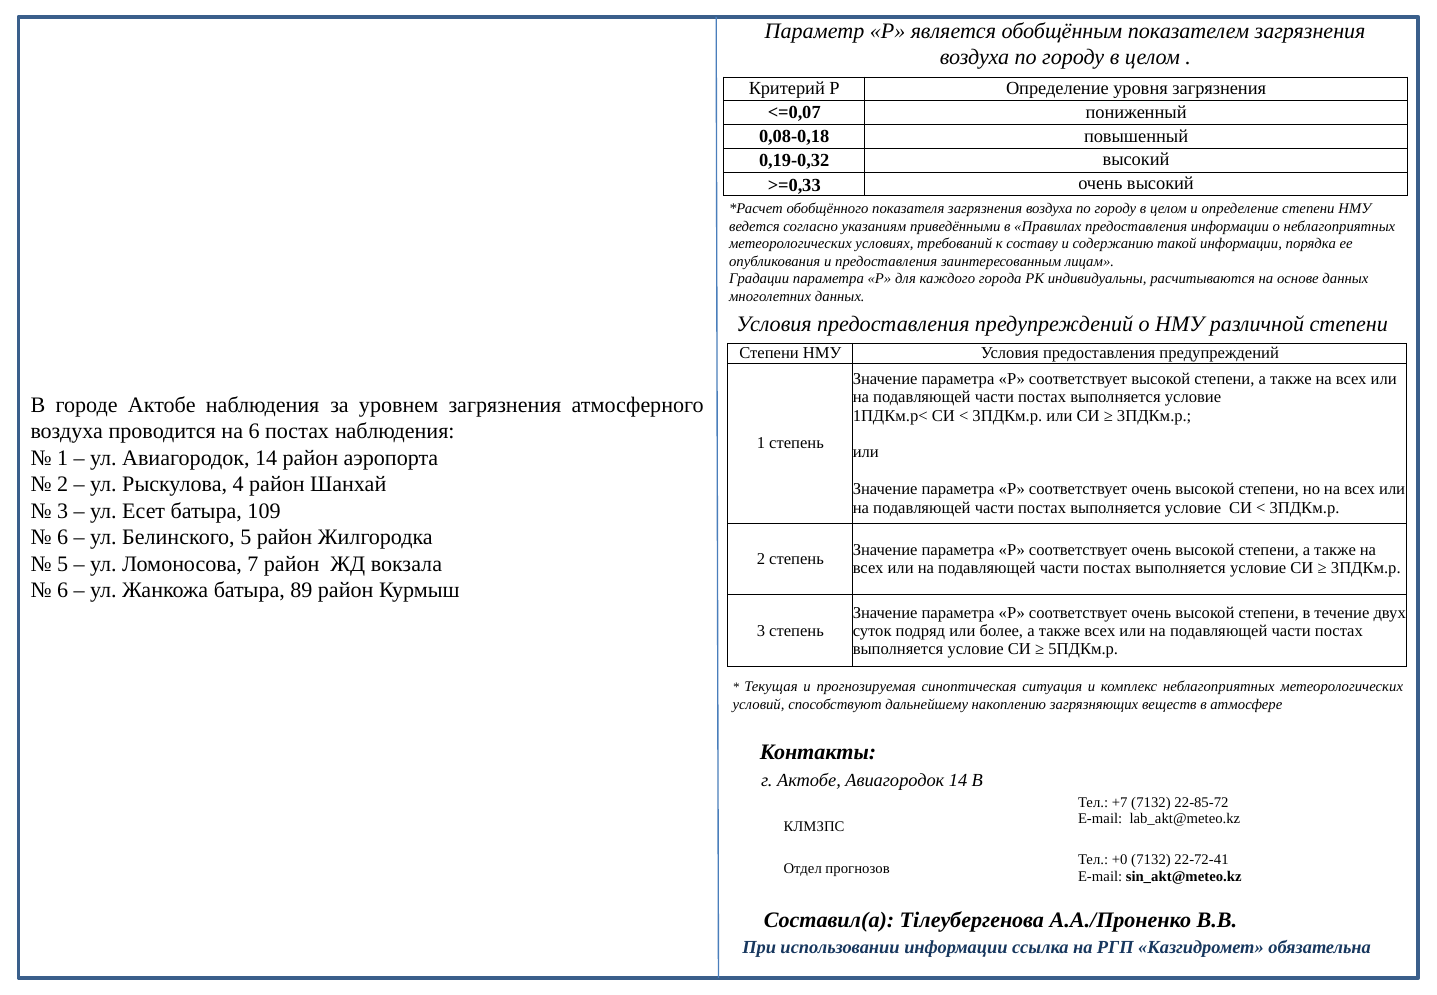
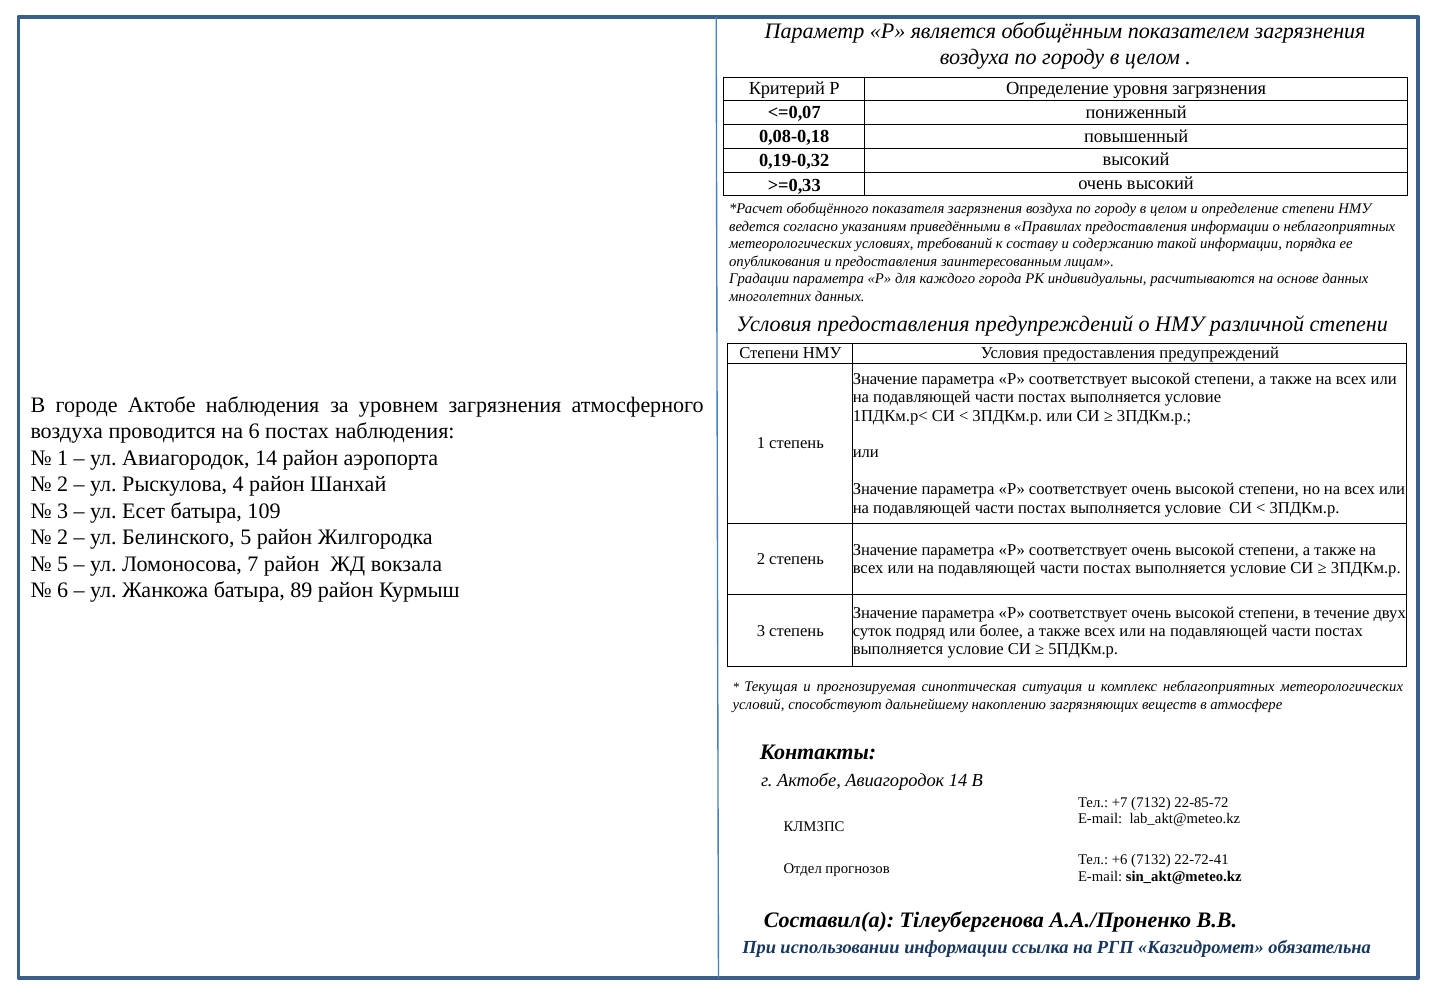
6: 6 -> 2 (63, 537)
+0: +0 -> +6 (1120, 860)
